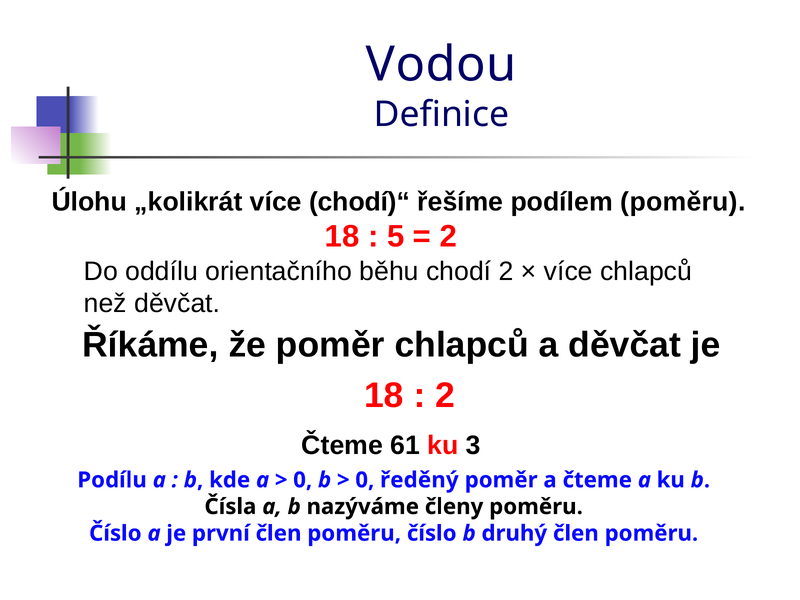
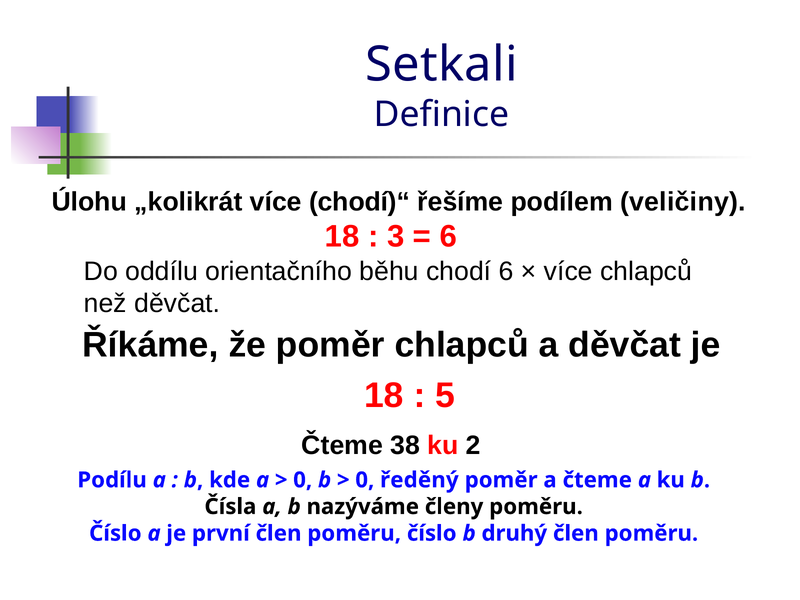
Vodou: Vodou -> Setkali (441, 65)
podílem poměru: poměru -> veličiny (683, 202)
5: 5 -> 3 (396, 237)
2: 2 -> 6 (448, 237)
chodí 2: 2 -> 6 (506, 271)
2: 2 -> 5 (445, 396)
61: 61 -> 38 (405, 445)
3: 3 -> 2 (473, 445)
